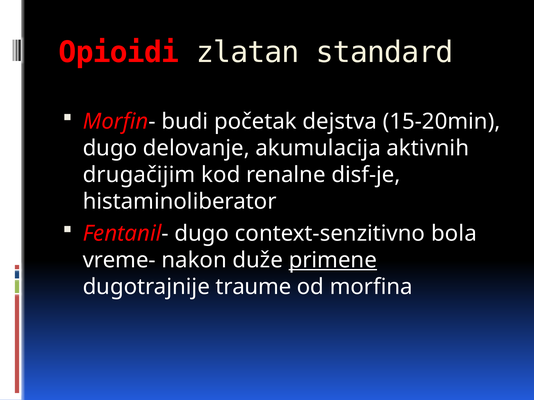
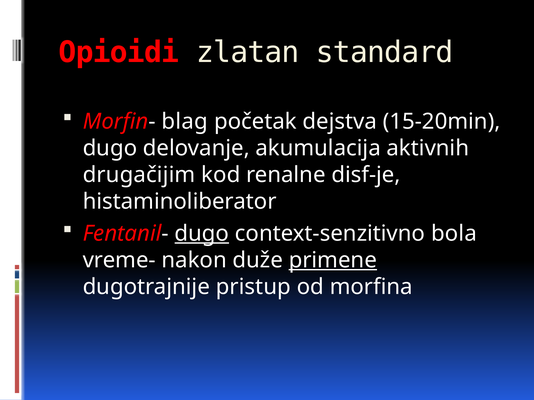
budi: budi -> blag (185, 122)
dugo underline: none -> present (202, 234)
traume: traume -> pristup (253, 287)
